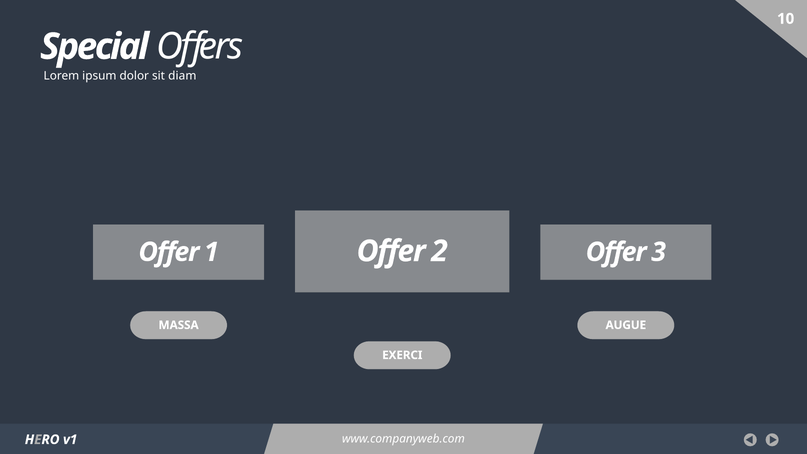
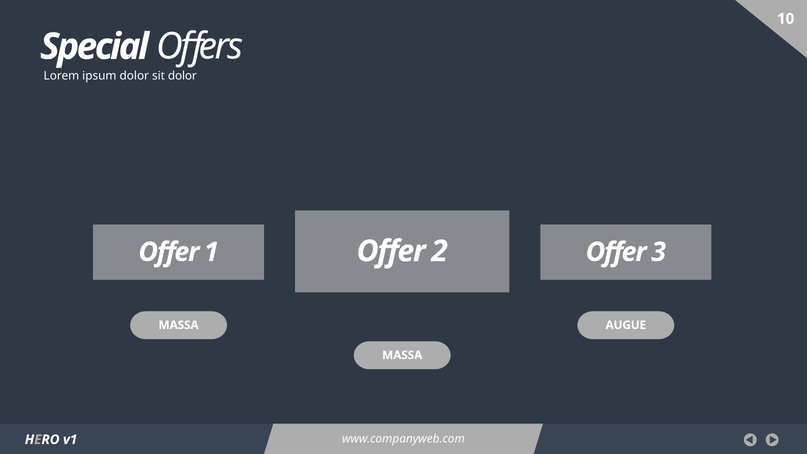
sit diam: diam -> dolor (182, 76)
EXERCI: EXERCI -> MASSA (402, 355)
